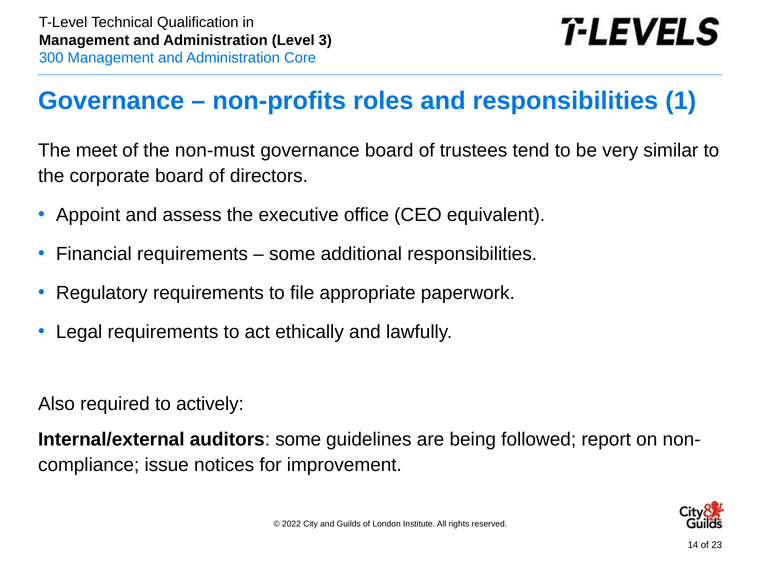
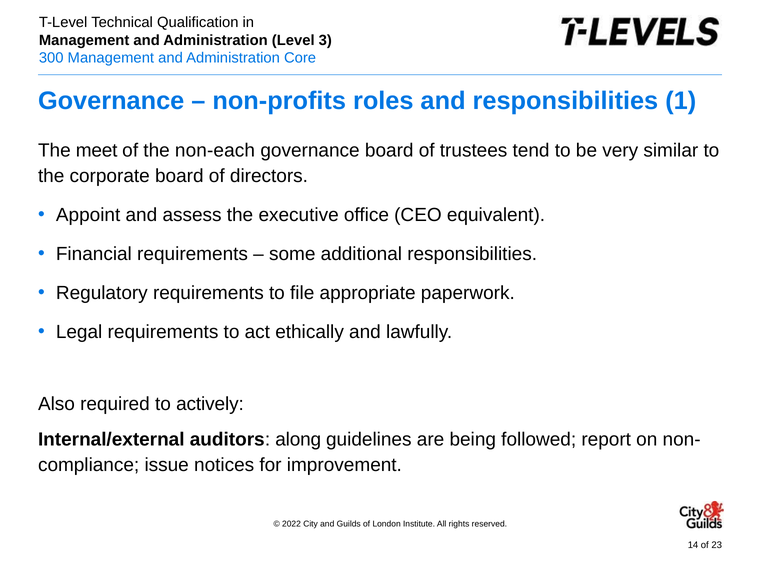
non-must: non-must -> non-each (215, 151)
auditors some: some -> along (298, 440)
